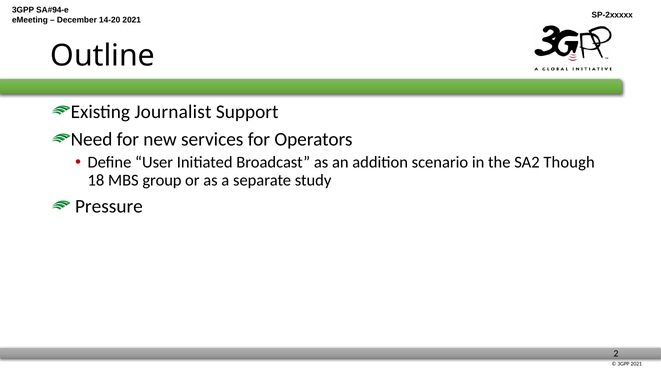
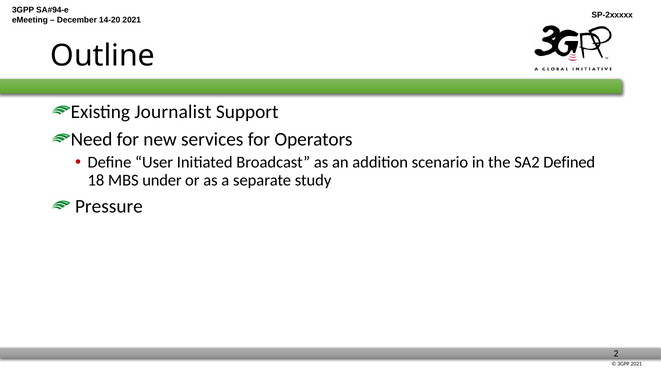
Though: Though -> Defined (569, 162)
group: group -> under (162, 180)
